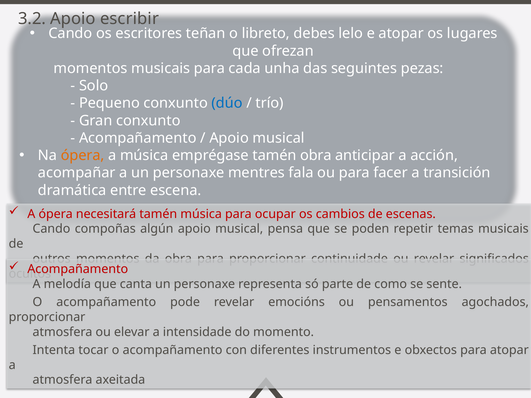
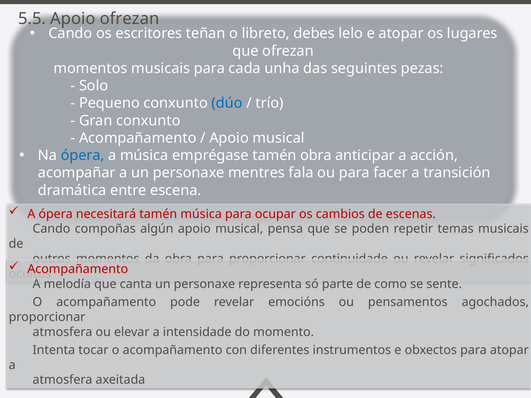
3.2: 3.2 -> 5.5 (32, 19)
Apoio escribir: escribir -> ofrezan (130, 19)
ópera colour: orange -> blue (83, 156)
